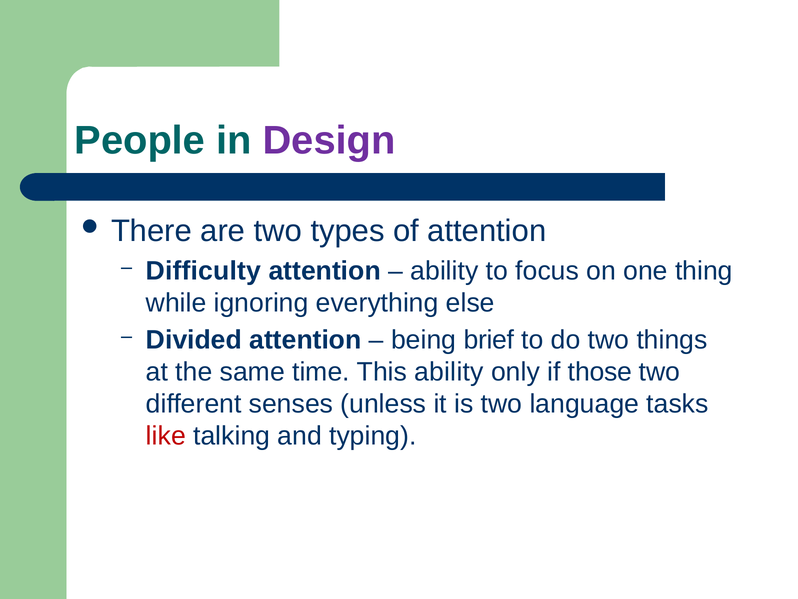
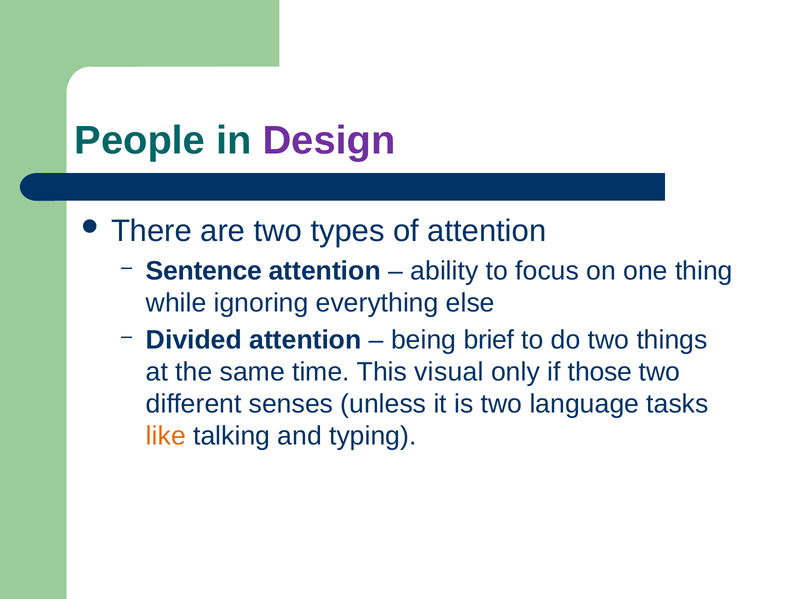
Difficulty: Difficulty -> Sentence (204, 271)
This ability: ability -> visual (449, 372)
like colour: red -> orange (166, 435)
